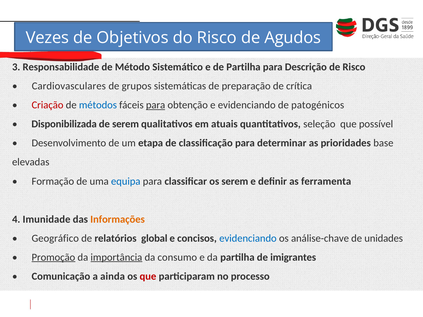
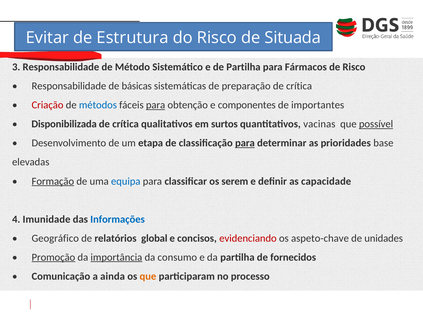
Vezes: Vezes -> Evitar (47, 38)
Objetivos: Objetivos -> Estrutura (133, 38)
Agudos: Agudos -> Situada (293, 38)
Descrição: Descrição -> Fármacos (306, 67)
Cardiovasculares: Cardiovasculares -> Responsabilidade (69, 86)
grupos: grupos -> básicas (137, 86)
e evidenciando: evidenciando -> componentes (247, 105)
patogénicos: patogénicos -> importantes (318, 105)
serem: serem -> crítica (126, 124)
atuais: atuais -> surtos (224, 124)
seleção: seleção -> vacinas (319, 124)
possível underline: none -> present (376, 124)
para underline: none -> present (245, 143)
Formação underline: none -> present (53, 181)
ferramenta: ferramenta -> capacidade (326, 181)
Informações colour: orange -> blue (118, 219)
evidenciando colour: blue -> red (248, 238)
análise-chave: análise-chave -> aspeto-chave (320, 238)
imigrantes: imigrantes -> fornecidos (293, 257)
que colour: red -> orange (148, 277)
